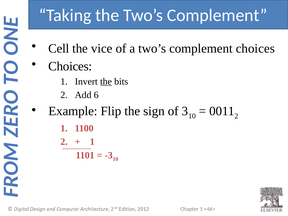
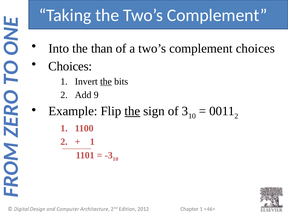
Cell: Cell -> Into (59, 48)
vice: vice -> than (102, 48)
6: 6 -> 9 (96, 95)
the underline: none -> present (132, 111)
